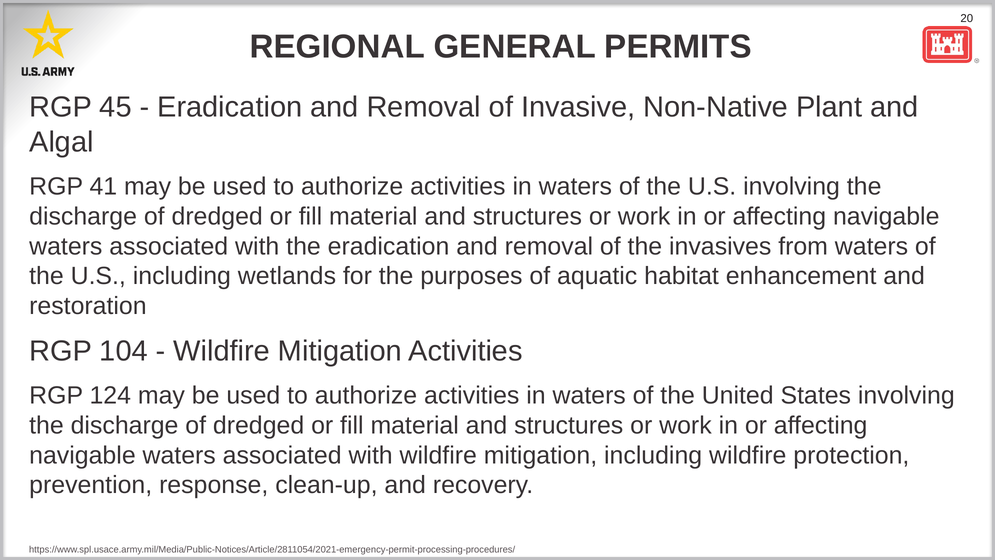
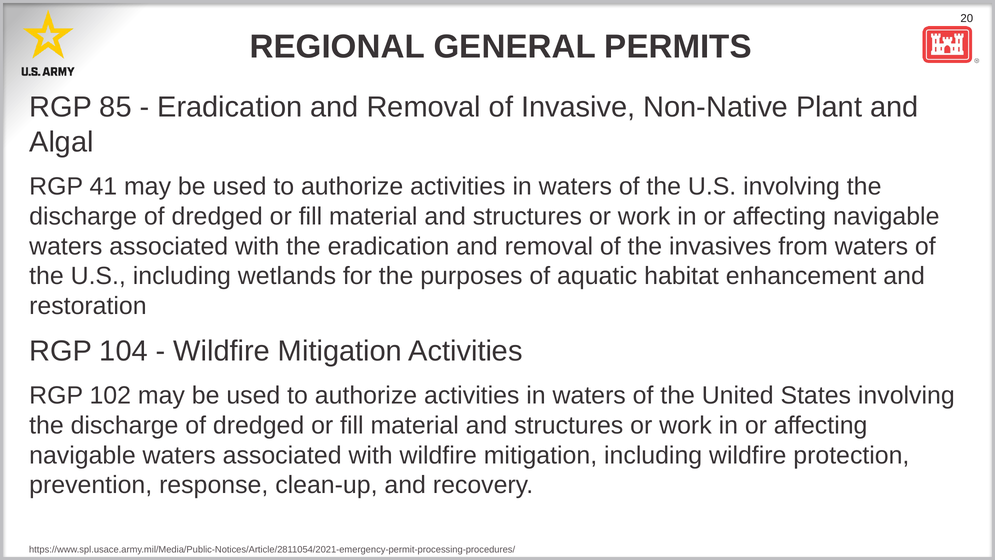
45: 45 -> 85 (116, 107)
124: 124 -> 102 (110, 395)
